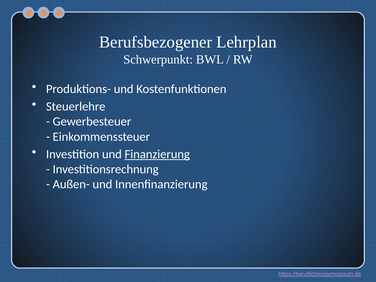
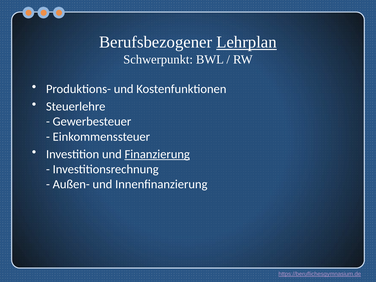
Lehrplan underline: none -> present (247, 42)
